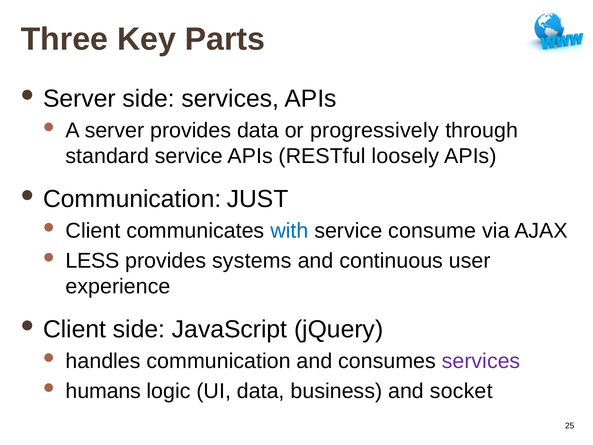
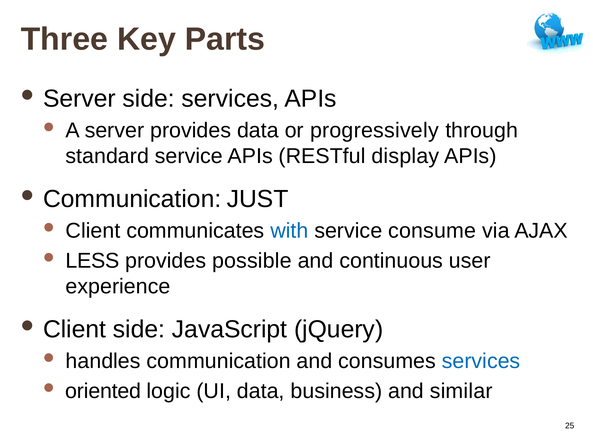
loosely: loosely -> display (405, 156)
systems: systems -> possible (252, 261)
services colour: purple -> blue (481, 361)
humans: humans -> oriented (103, 391)
socket: socket -> similar (461, 391)
